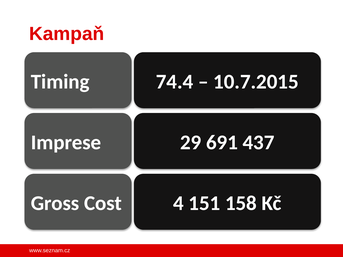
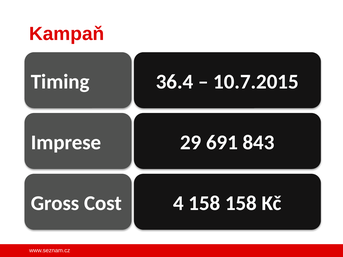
74.4: 74.4 -> 36.4 (175, 82)
437: 437 -> 843 (259, 143)
4 151: 151 -> 158 (204, 203)
